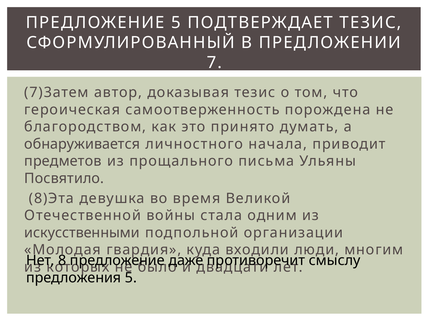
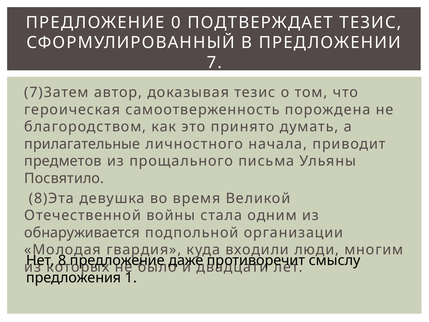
ПРЕДЛОЖЕНИЕ 5: 5 -> 0 (176, 23)
обнаруживается: обнаруживается -> прилагательные (82, 144)
искусственными: искусственными -> обнаруживается (82, 233)
предложения 5: 5 -> 1 (131, 278)
